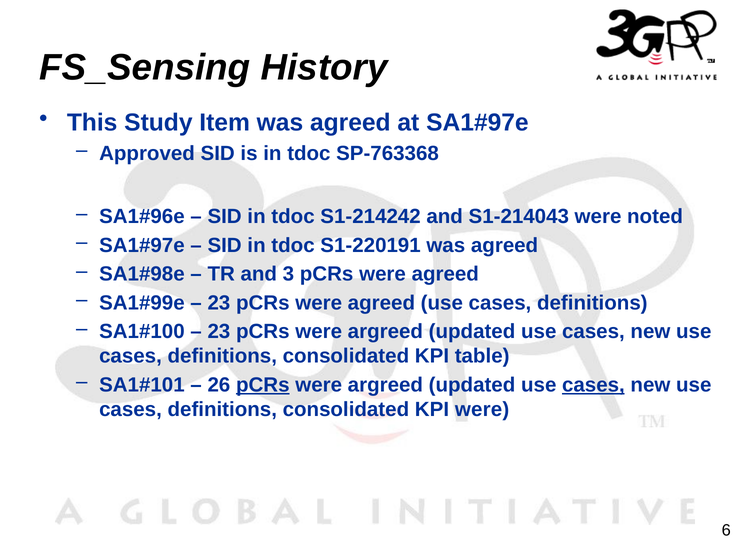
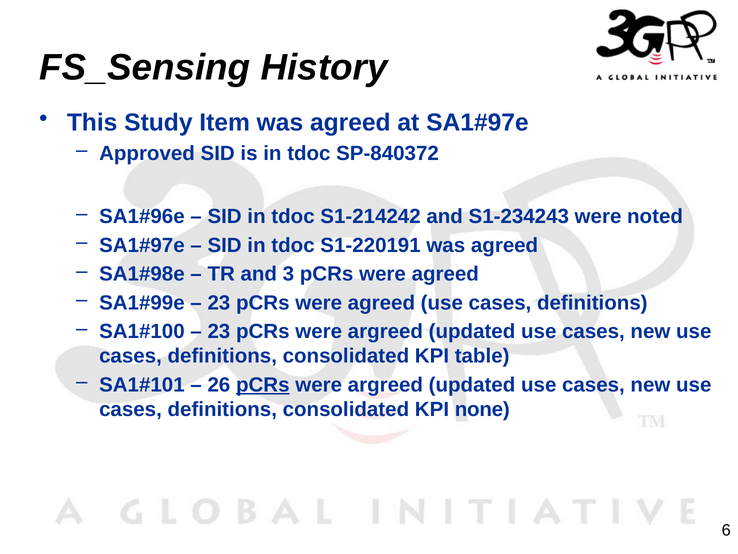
SP-763368: SP-763368 -> SP-840372 (388, 153)
S1-214043: S1-214043 -> S1-234243 (519, 216)
cases underline: present -> none (593, 385)
KPI were: were -> none (482, 409)
